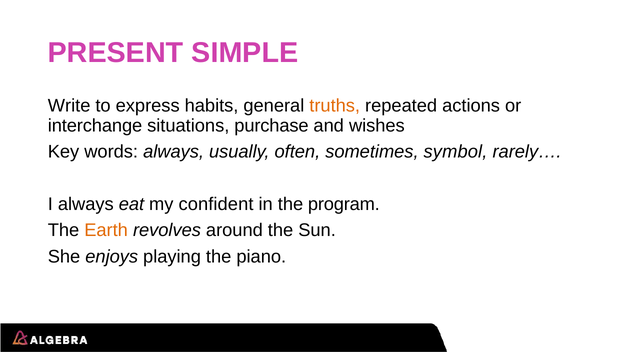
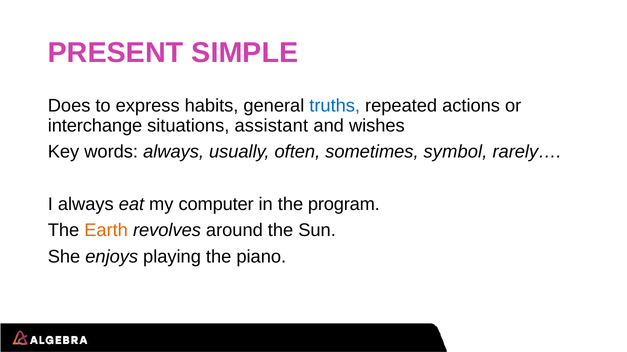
Write: Write -> Does (69, 106)
truths colour: orange -> blue (335, 106)
purchase: purchase -> assistant (271, 126)
confident: confident -> computer (216, 205)
